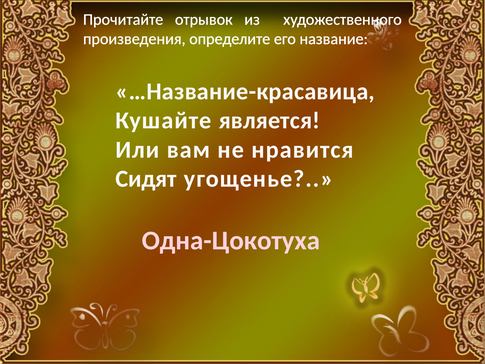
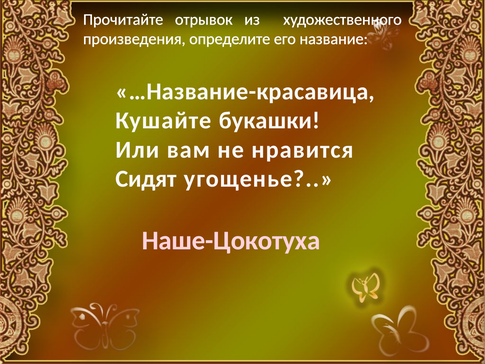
является: является -> букашки (269, 121)
Одна-Цокотуха: Одна-Цокотуха -> Наше-Цокотуха (231, 241)
